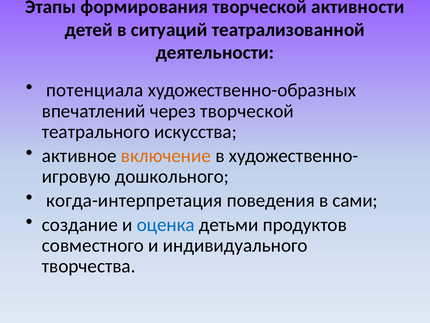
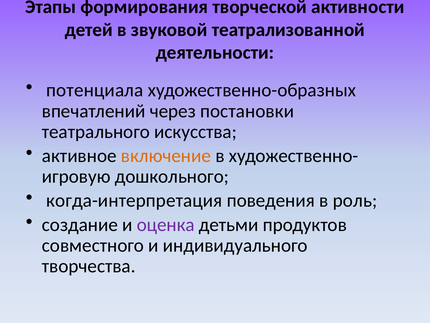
ситуаций: ситуаций -> звуковой (169, 30)
через творческой: творческой -> постановки (247, 111)
сами: сами -> роль (355, 200)
оценка colour: blue -> purple (166, 224)
